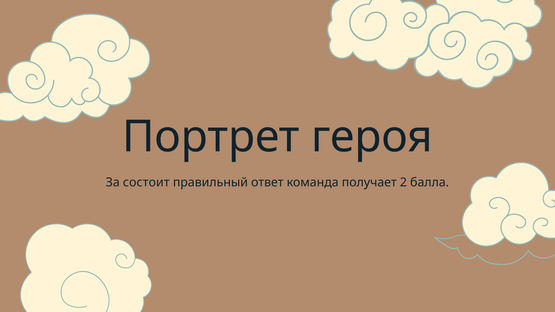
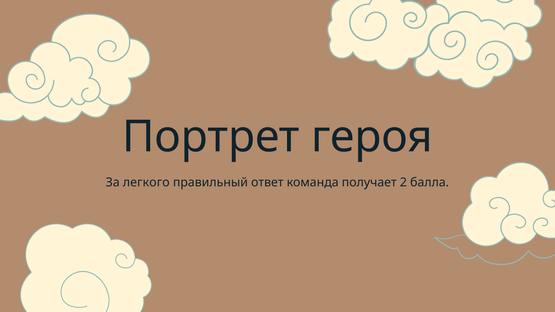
состоит: состоит -> легкого (146, 182)
